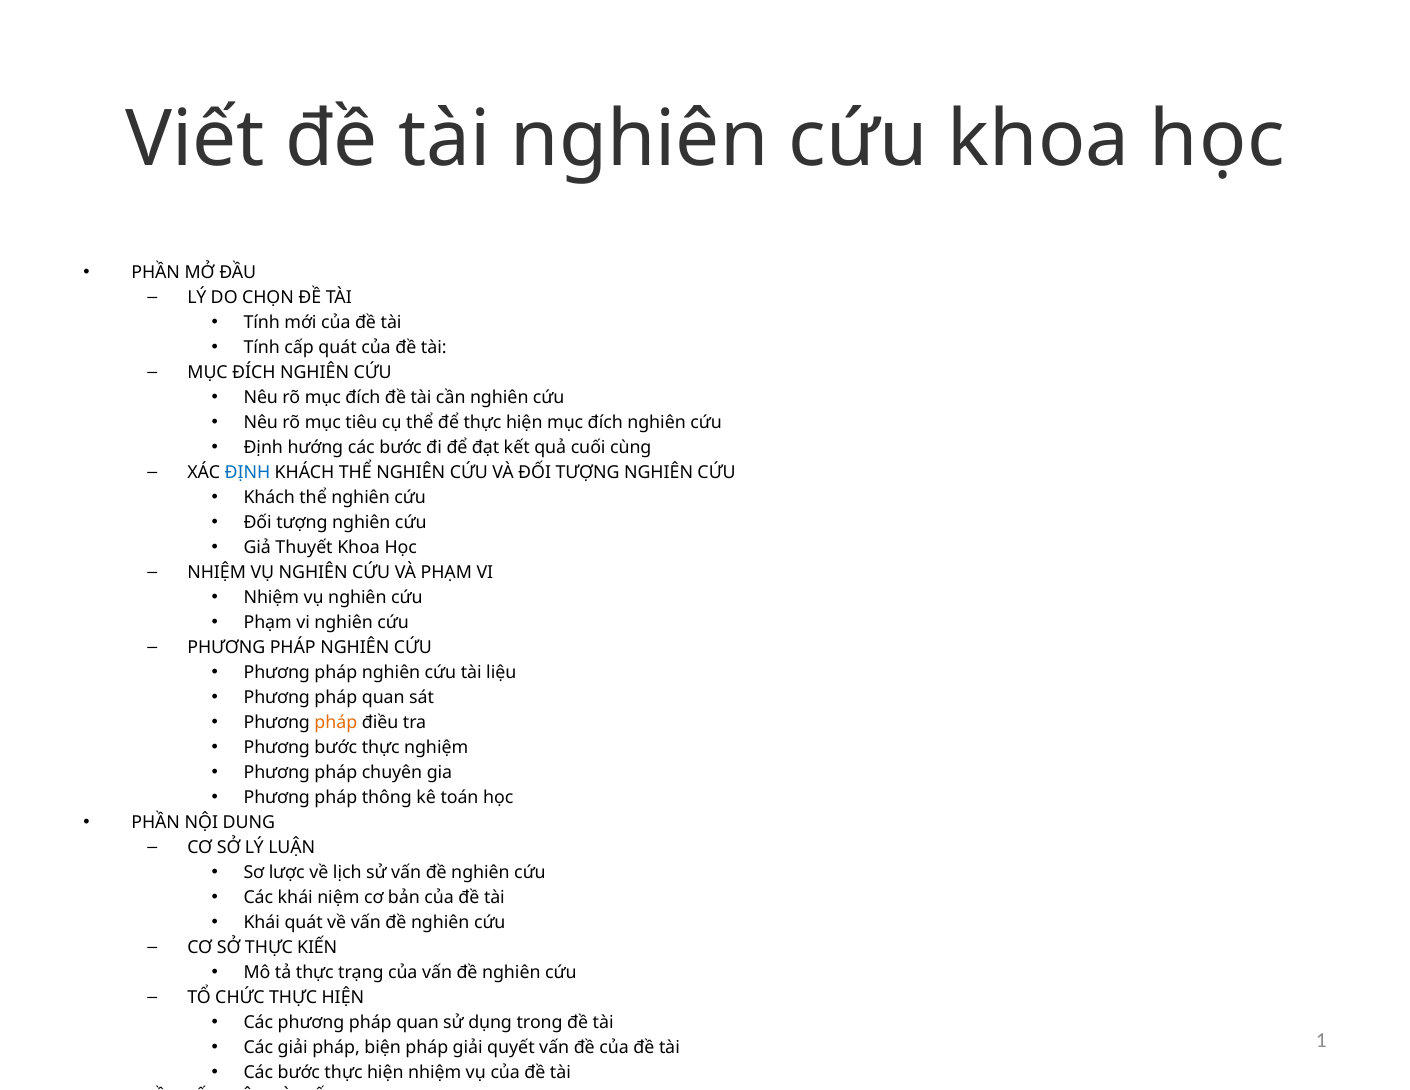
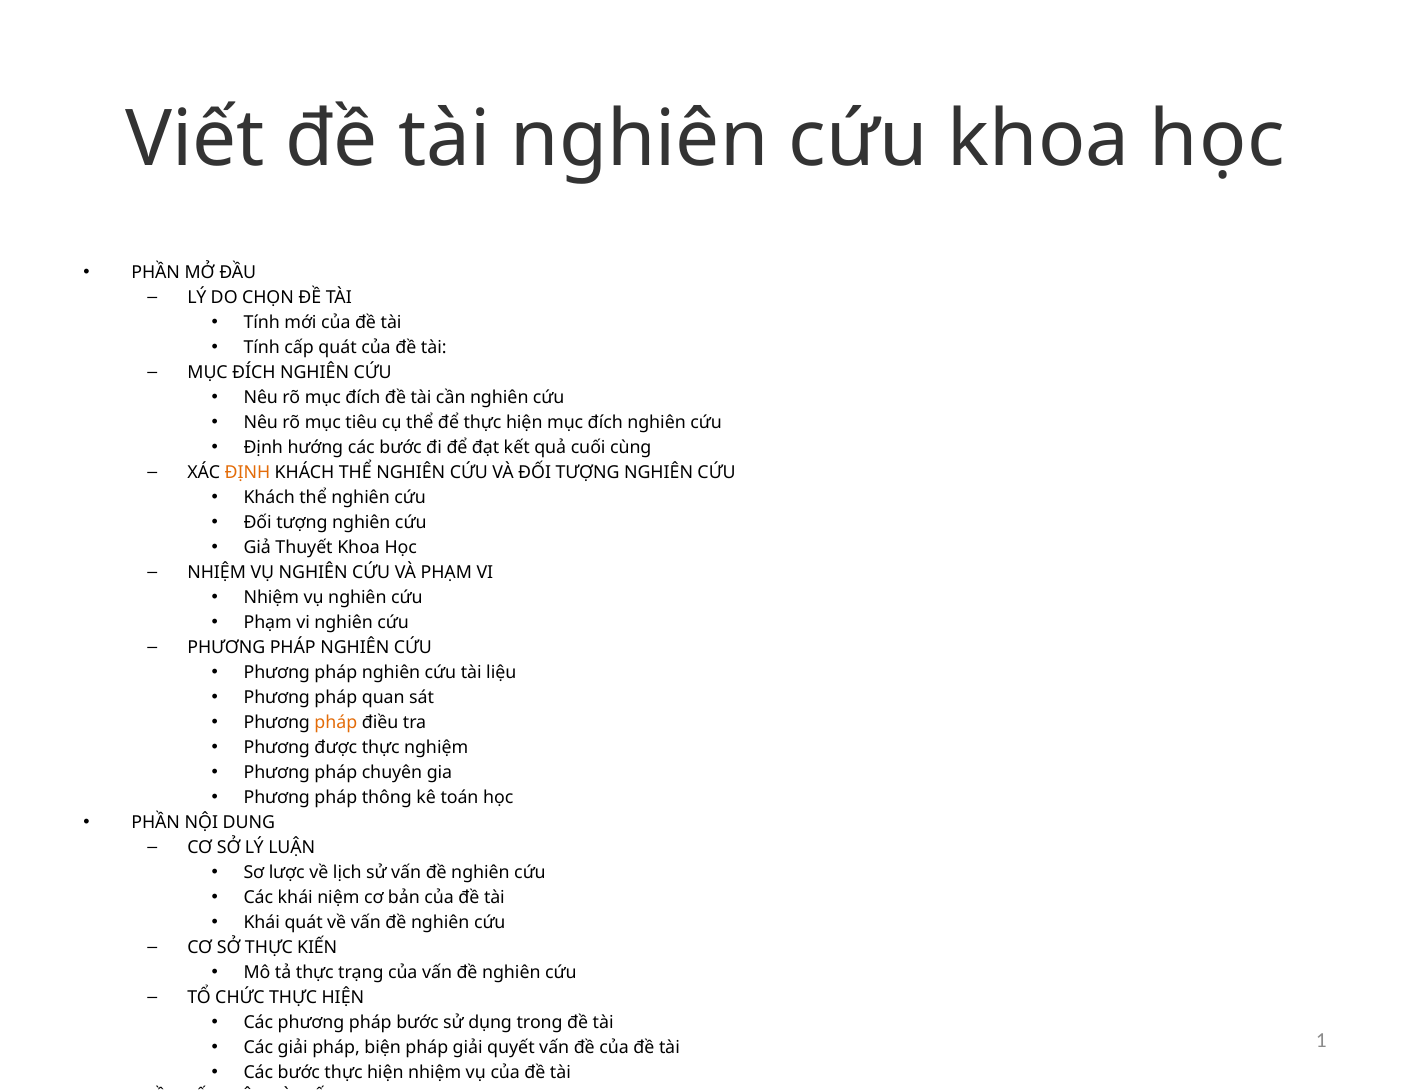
ĐỊNH colour: blue -> orange (247, 472)
Phương bước: bước -> được (336, 747)
Các phương pháp quan: quan -> bước (417, 1022)
